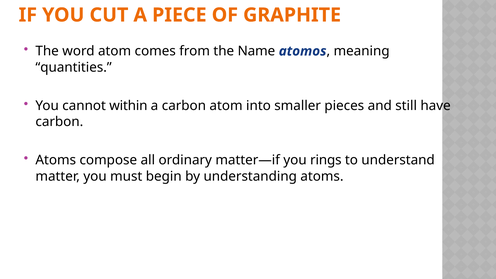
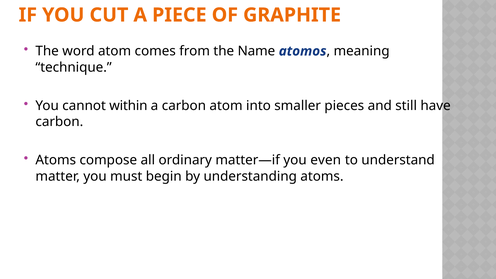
quantities: quantities -> technique (74, 67)
rings: rings -> even (326, 160)
